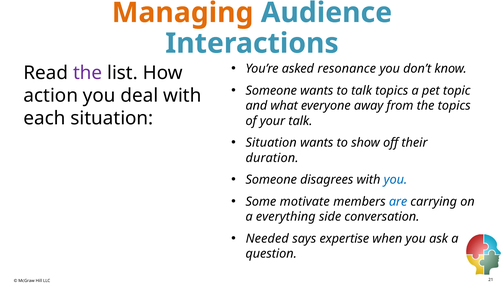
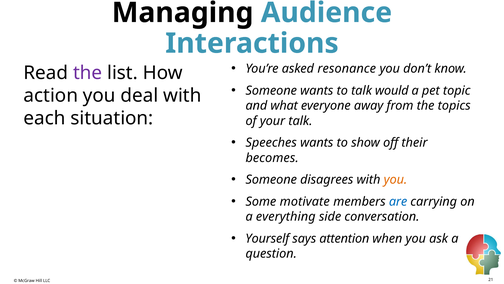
Managing colour: orange -> black (183, 13)
talk topics: topics -> would (392, 90)
Situation: Situation -> Speeches (271, 142)
duration: duration -> becomes (272, 158)
you colour: blue -> orange (395, 179)
Needed: Needed -> Yourself (267, 238)
expertise: expertise -> attention (344, 238)
